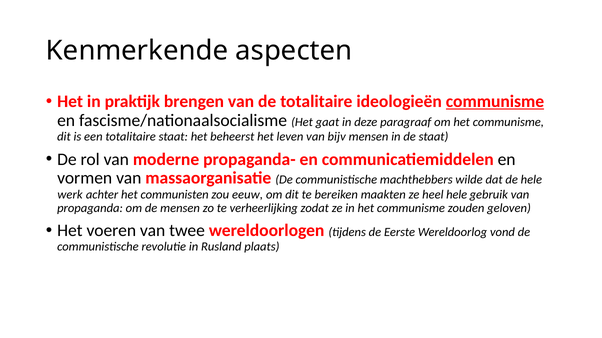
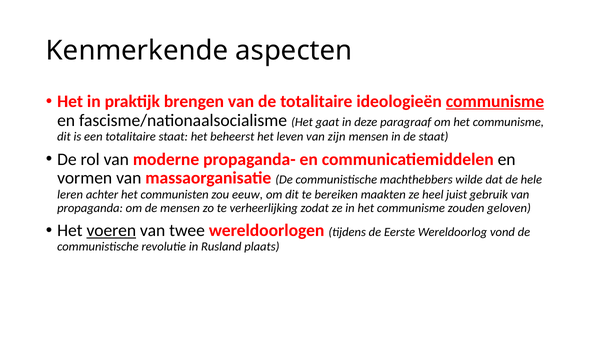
bijv: bijv -> zijn (337, 137)
werk: werk -> leren (70, 195)
heel hele: hele -> juist (457, 195)
voeren underline: none -> present (111, 231)
